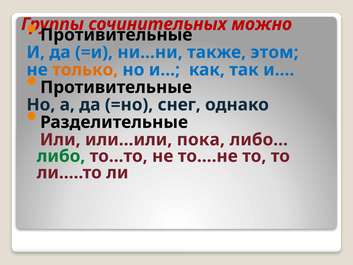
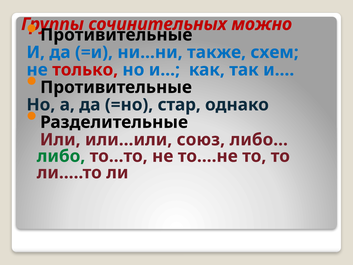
этом: этом -> схем (275, 52)
только colour: orange -> red (85, 70)
снег: снег -> стар (179, 105)
пока: пока -> союз (201, 140)
